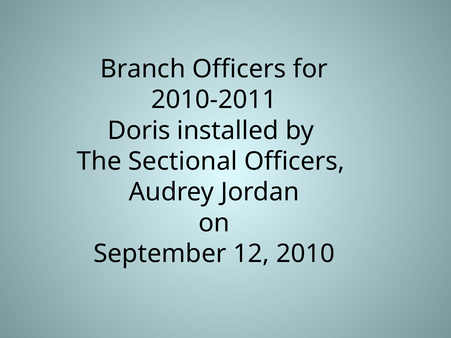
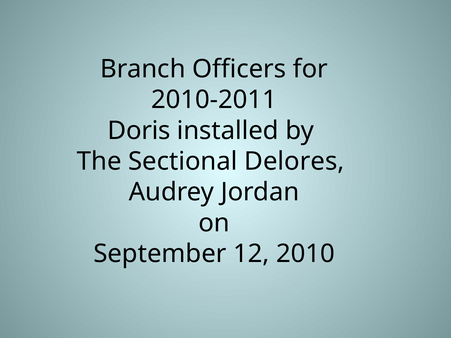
Sectional Officers: Officers -> Delores (294, 162)
